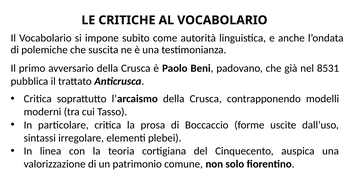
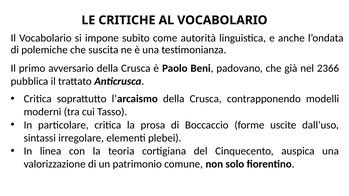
8531: 8531 -> 2366 (328, 68)
